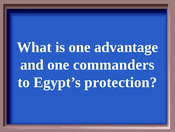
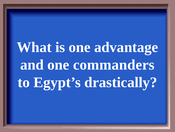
protection: protection -> drastically (121, 82)
